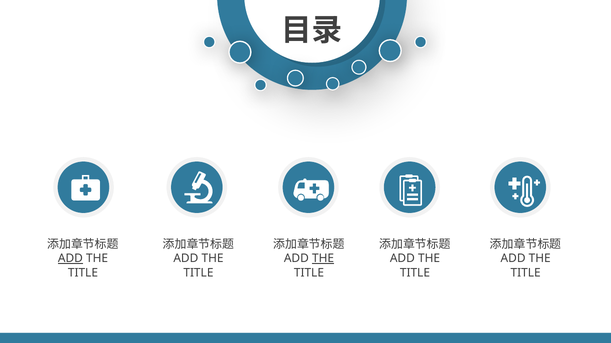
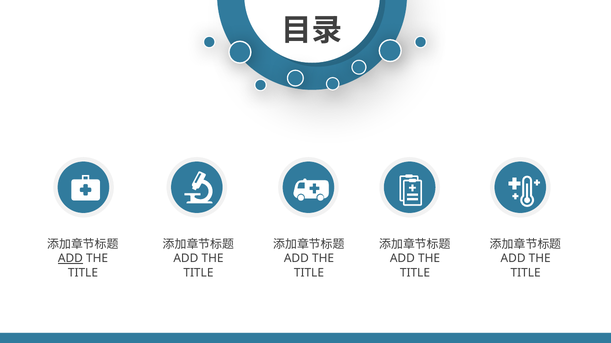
THE underline: present -> none (323, 259)
